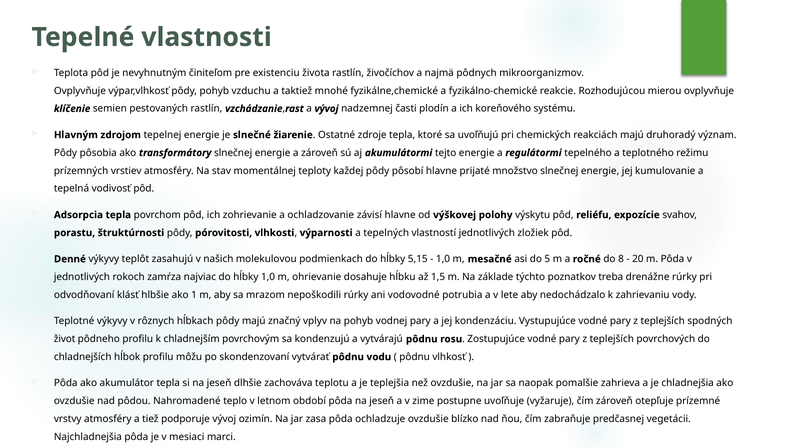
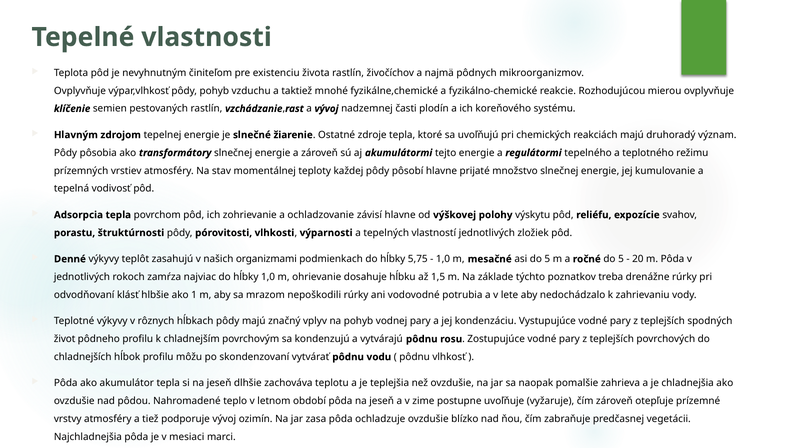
molekulovou: molekulovou -> organizmami (266, 259)
5,15: 5,15 -> 5,75 (418, 259)
ročné do 8: 8 -> 5 (621, 259)
